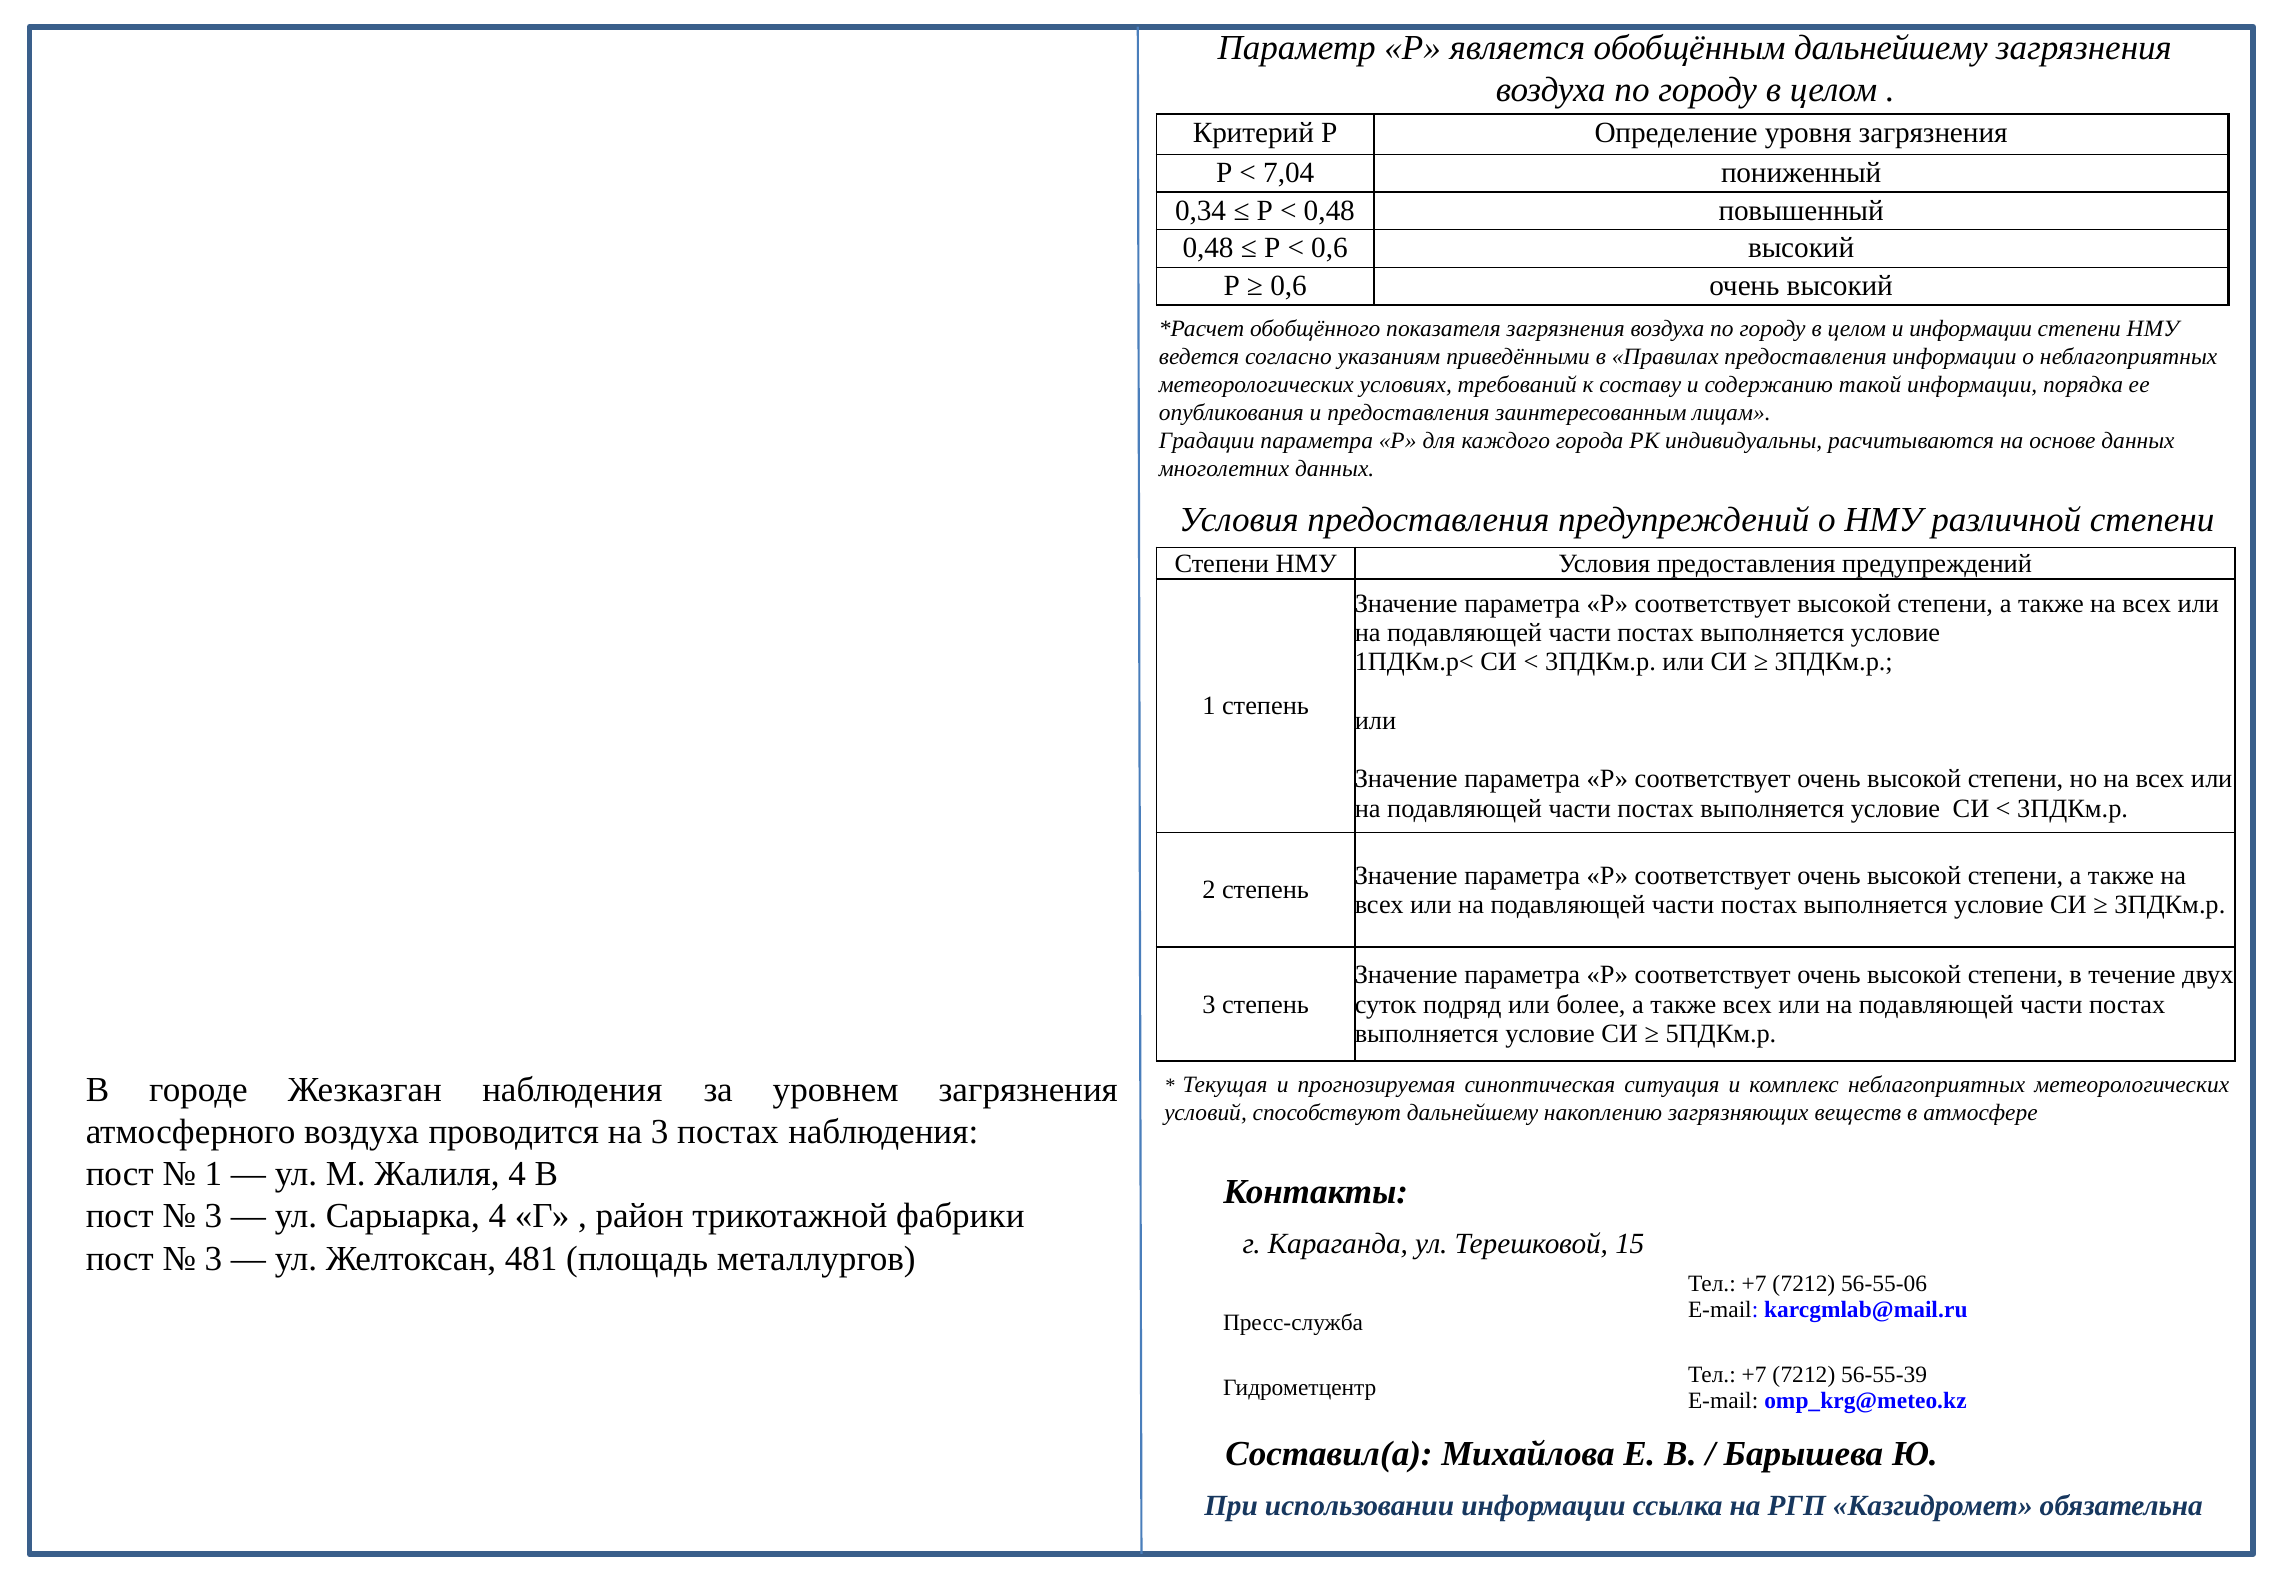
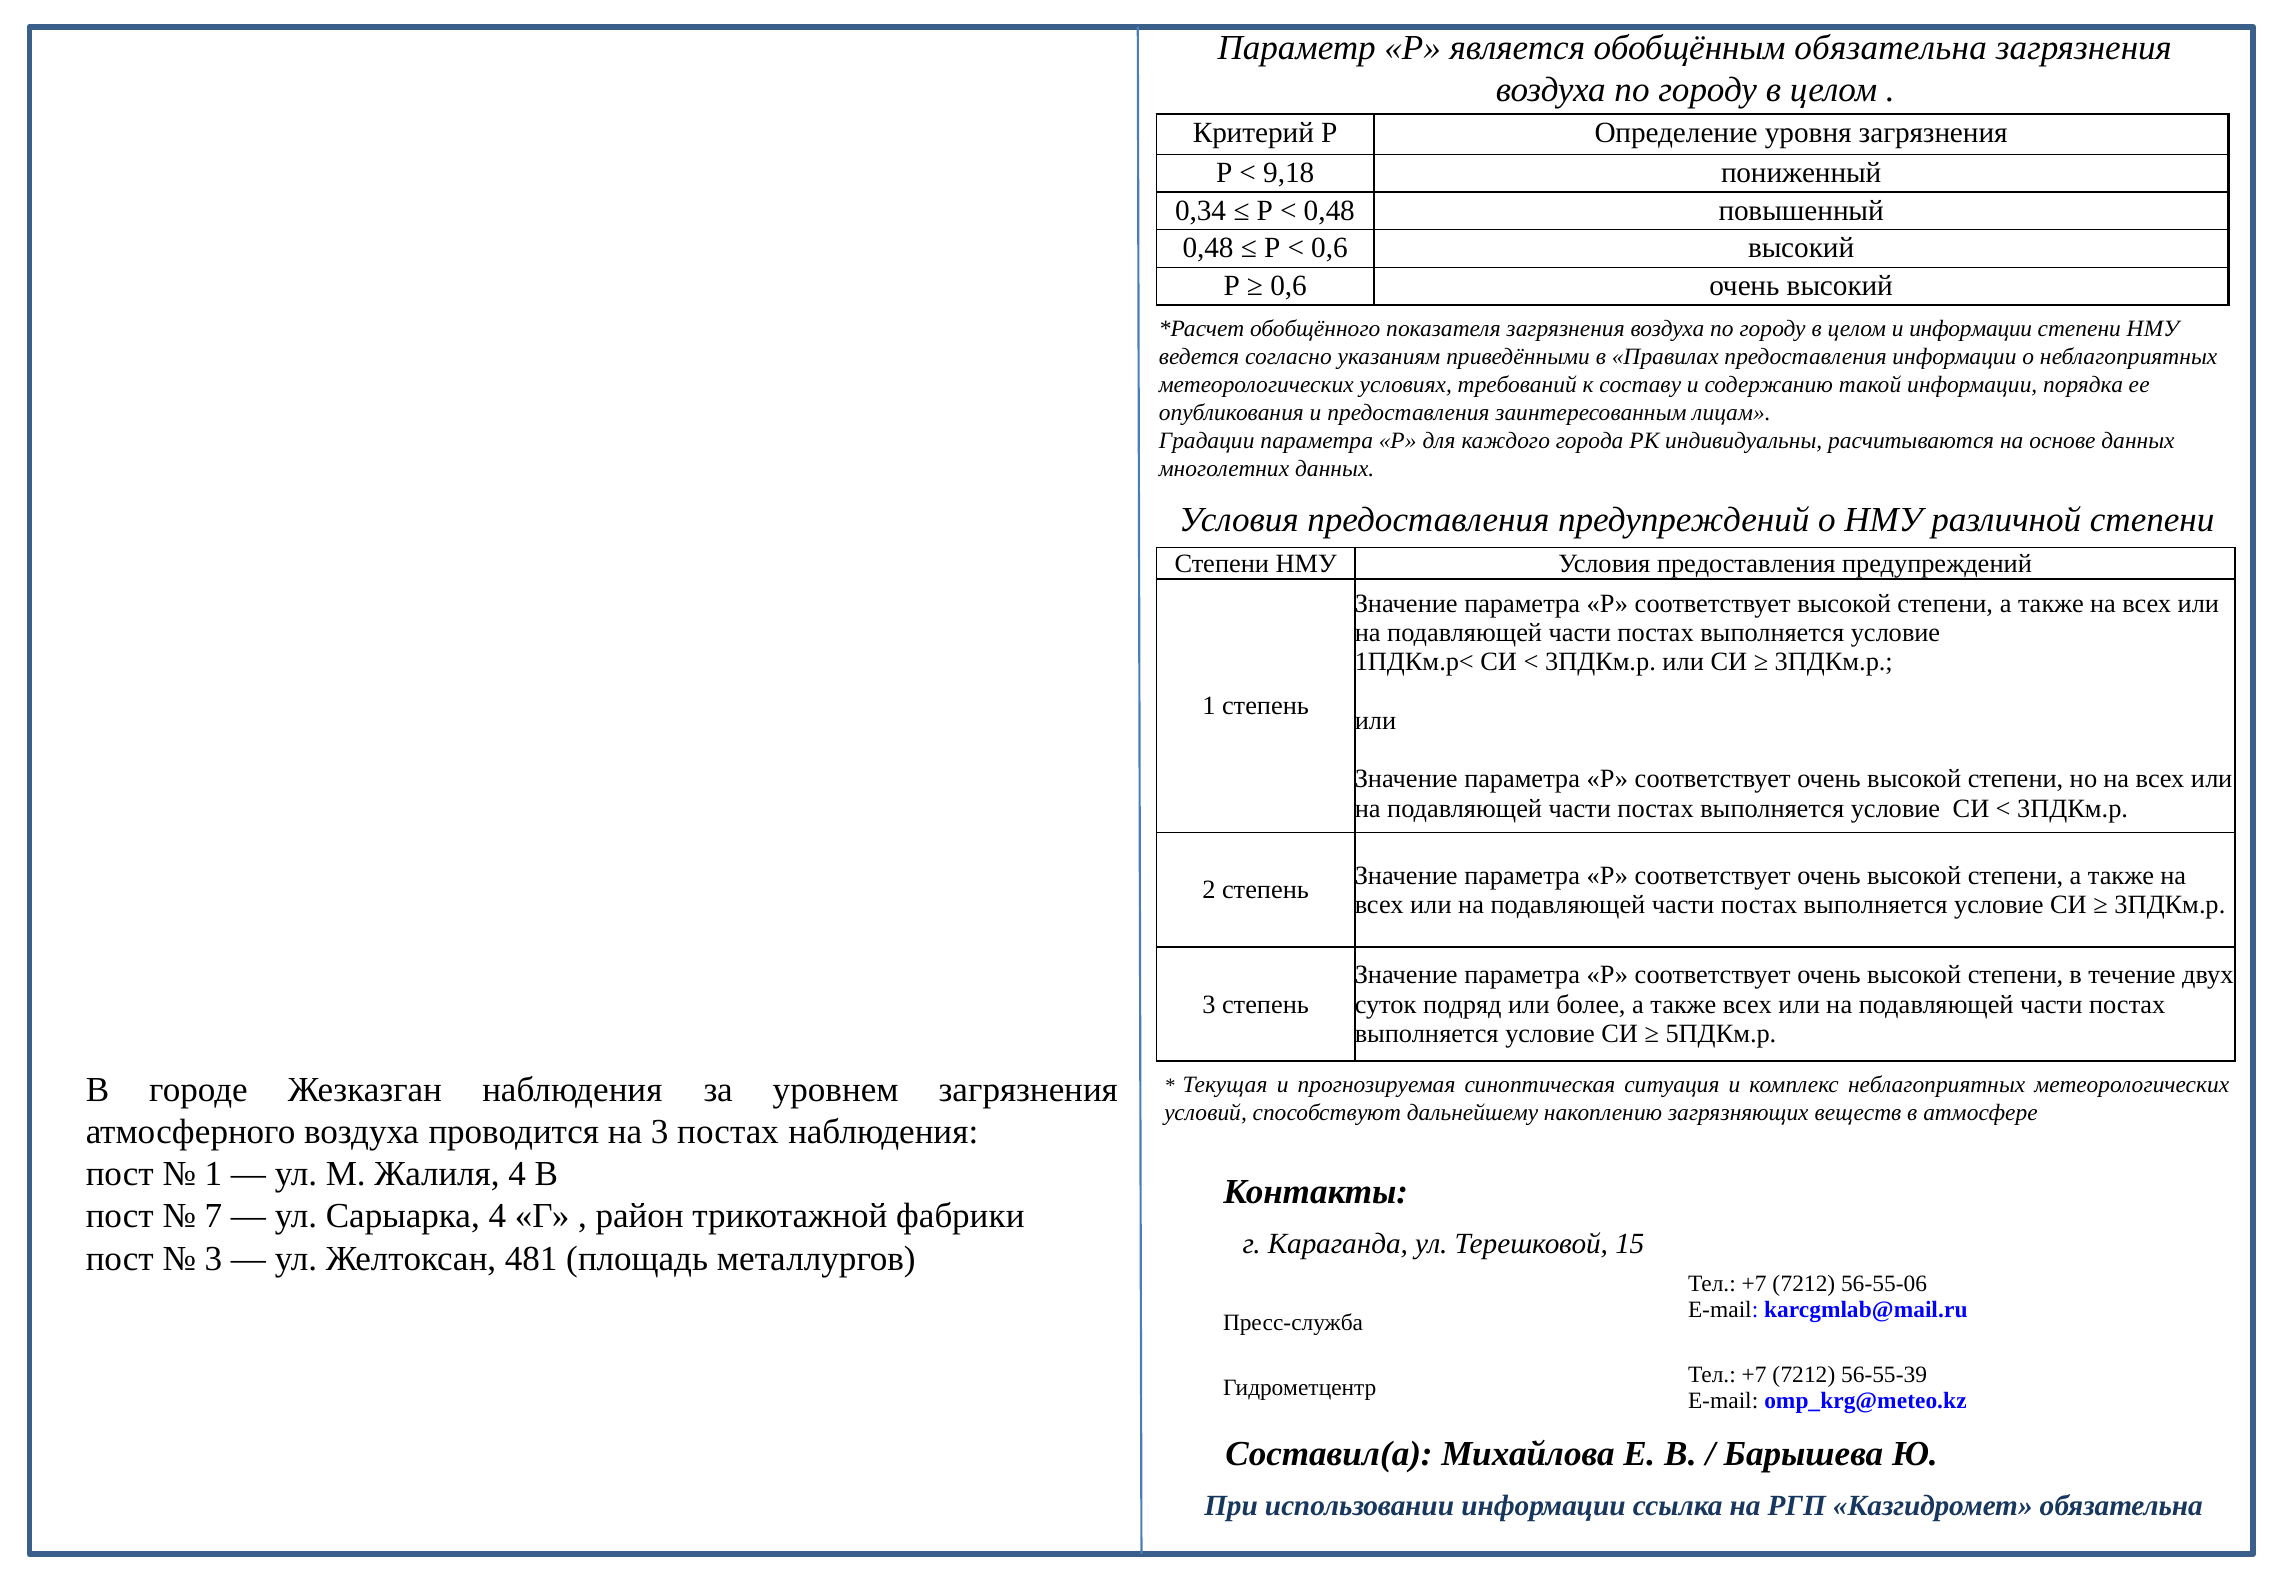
обобщённым дальнейшему: дальнейшему -> обязательна (1891, 48)
7,04: 7,04 -> 9,18 (1289, 173)
3: 3 -> 7 (213, 1216)
